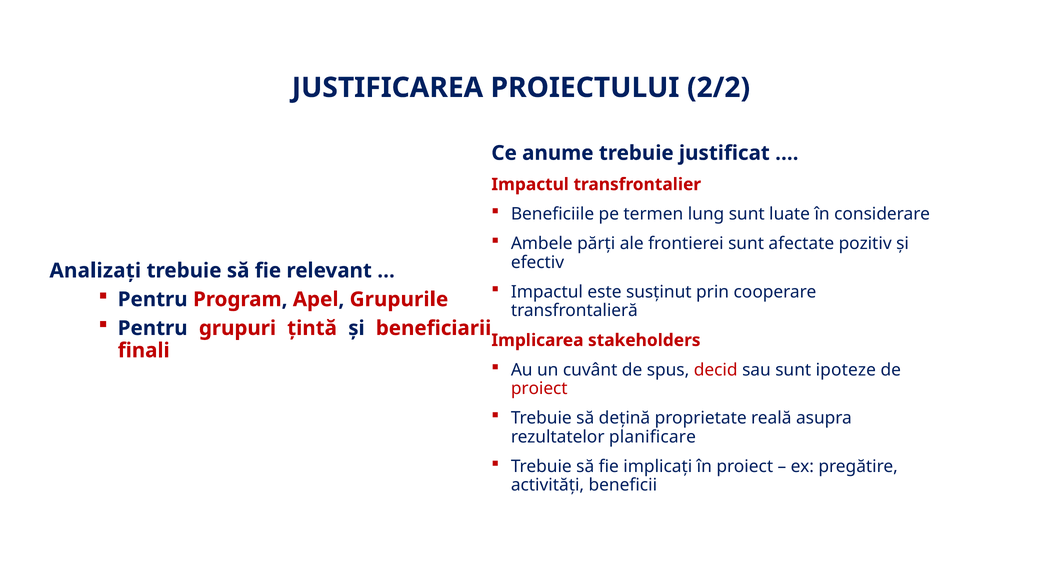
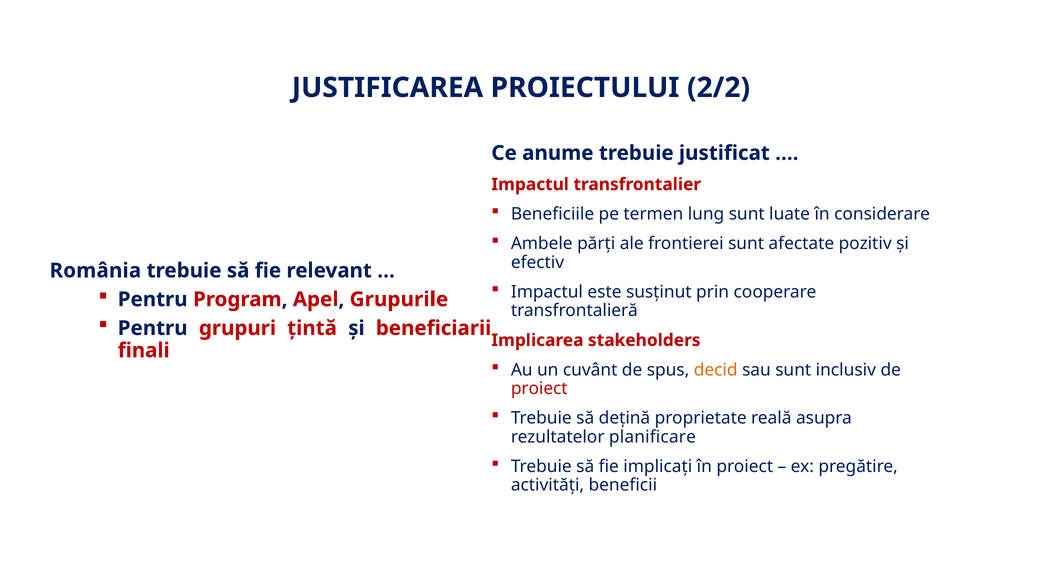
Analizați: Analizați -> România (95, 271)
decid colour: red -> orange (716, 370)
ipoteze: ipoteze -> inclusiv (846, 370)
